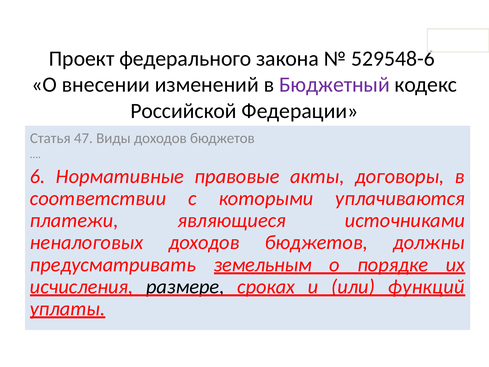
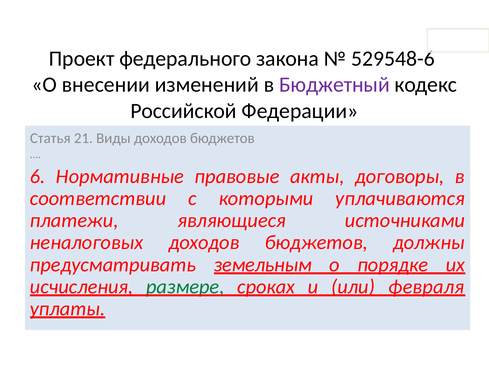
47: 47 -> 21 (83, 138)
размере colour: black -> green (185, 286)
функций: функций -> февраля (426, 286)
